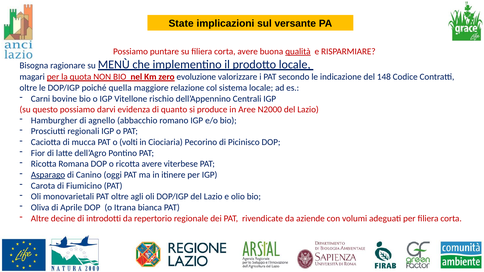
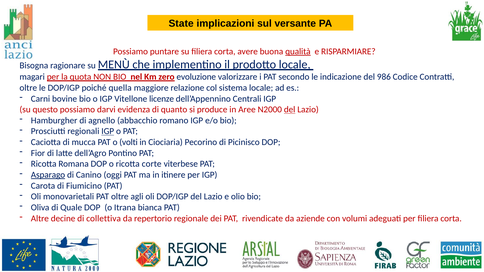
148: 148 -> 986 (384, 77)
rischio: rischio -> licenze (162, 99)
del underline: none -> present (290, 110)
IGP underline: none -> present (108, 131)
ricotta avere: avere -> corte (152, 164)
Aprile: Aprile -> Quale (71, 208)
introdotti: introdotti -> collettiva (104, 219)
